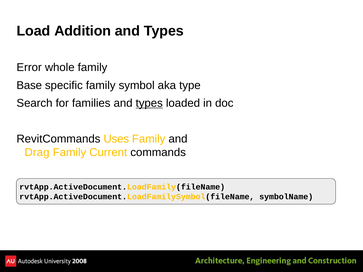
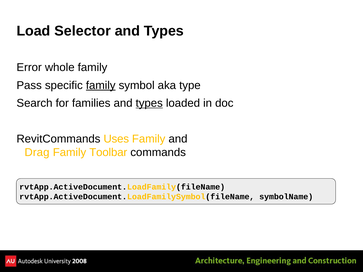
Addition: Addition -> Selector (83, 31)
Base: Base -> Pass (29, 85)
family underline: none -> present (101, 85)
Current: Current -> Toolbar (108, 153)
